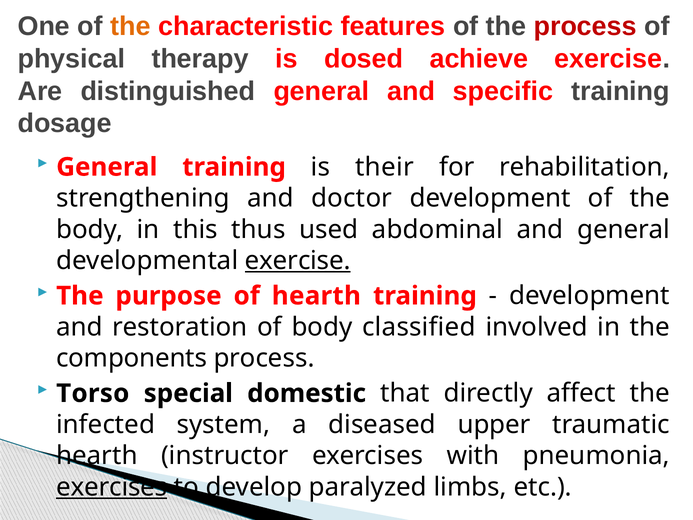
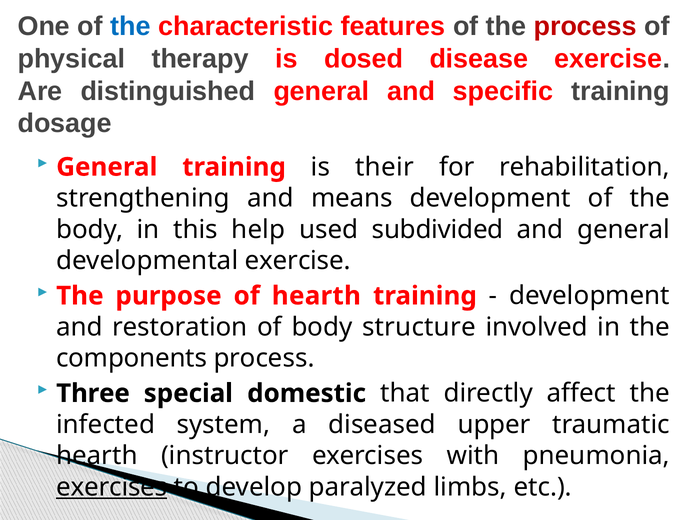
the colour: orange -> blue (130, 26)
achieve: achieve -> disease (479, 59)
doctor: doctor -> means (352, 198)
thus: thus -> help (258, 229)
abdominal: abdominal -> subdivided (438, 229)
exercise underline: present -> none (298, 261)
classified: classified -> structure (419, 327)
Torso: Torso -> Three (93, 393)
